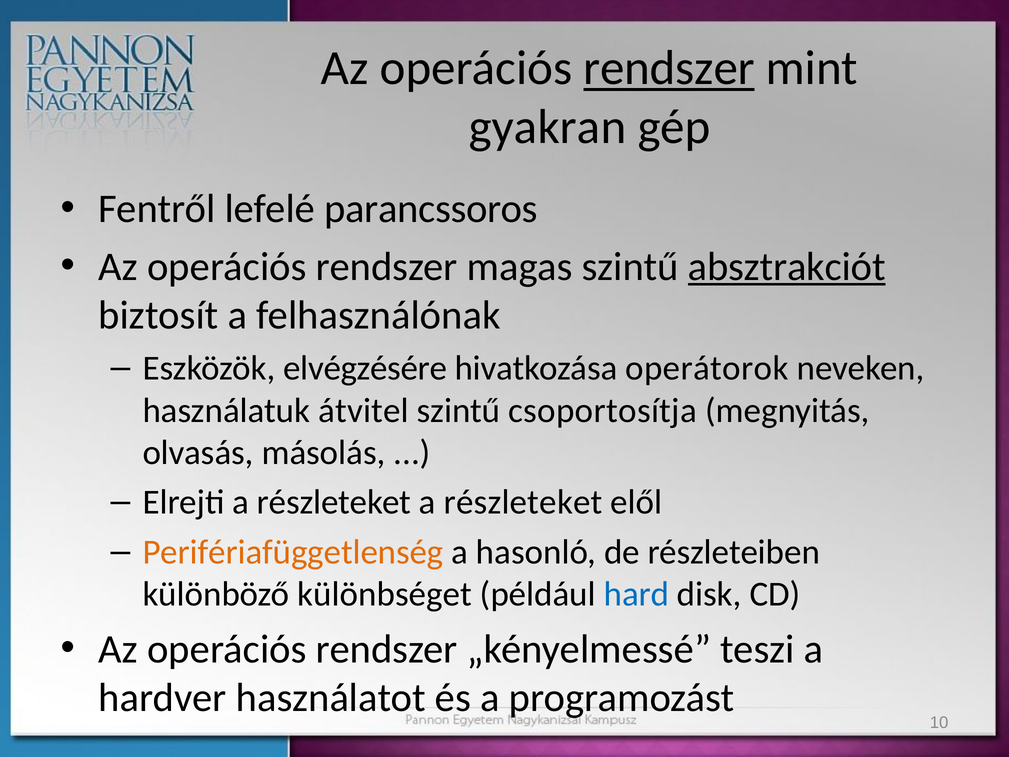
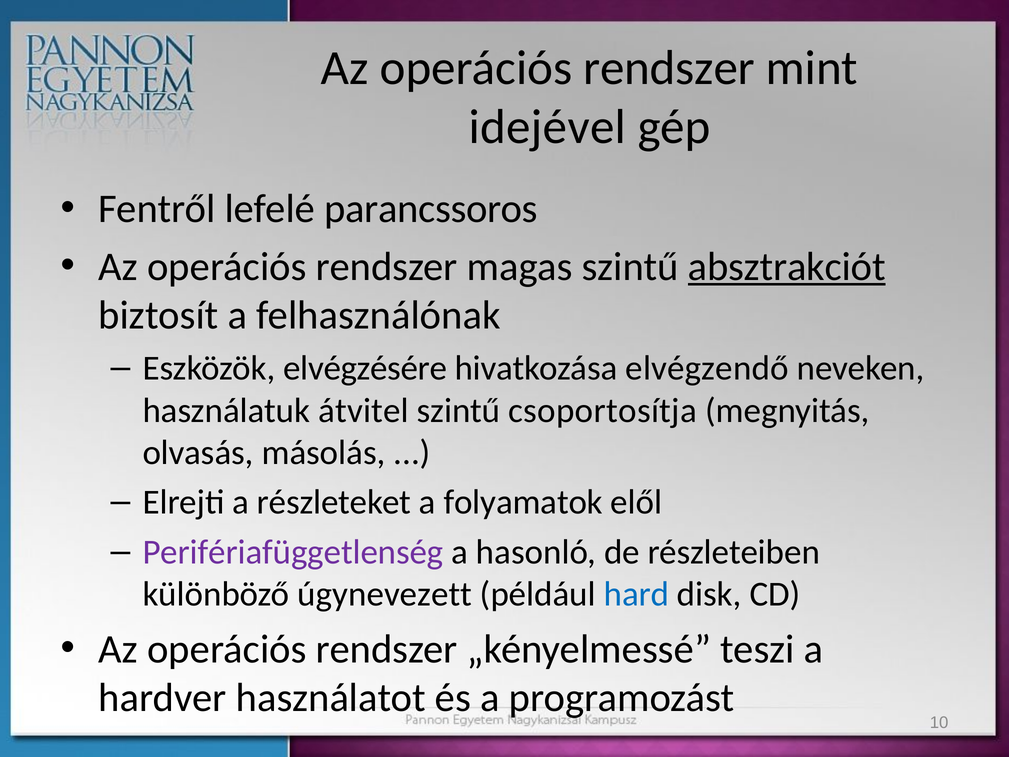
rendszer underline: present -> none (669, 68)
gyakran: gyakran -> idejével (547, 127)
operátorok: operátorok -> elvégzendő (707, 368)
részleteket a részleteket: részleteket -> folyamatok (523, 502)
Perifériafüggetlenség colour: orange -> purple (293, 552)
különbséget: különbséget -> úgynevezett (385, 594)
